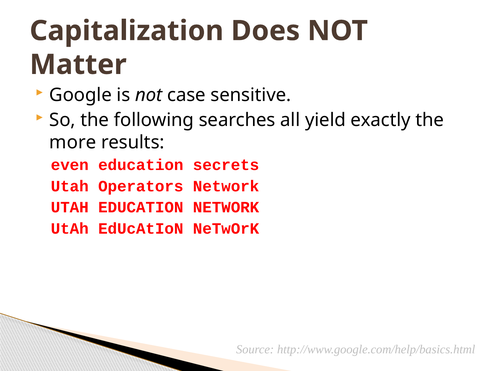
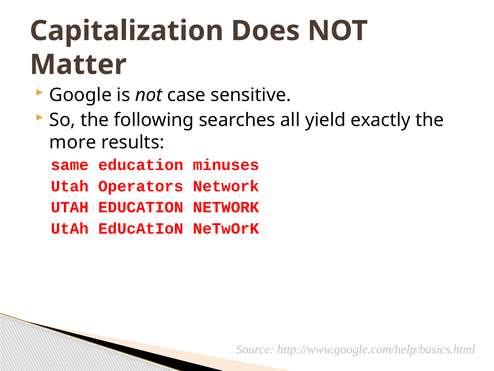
even: even -> same (70, 165)
secrets: secrets -> minuses (226, 165)
